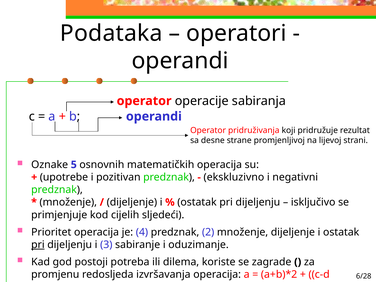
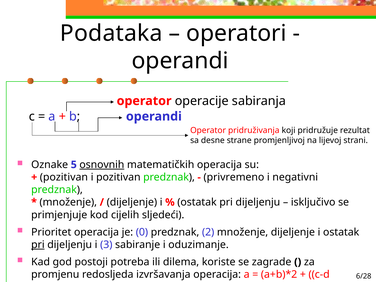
osnovnih underline: none -> present (102, 165)
upotrebe: upotrebe -> pozitivan (64, 177)
ekskluzivno: ekskluzivno -> privremeno (234, 177)
4: 4 -> 0 (142, 232)
